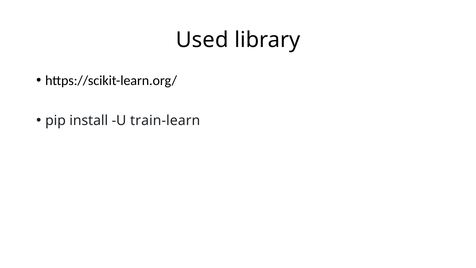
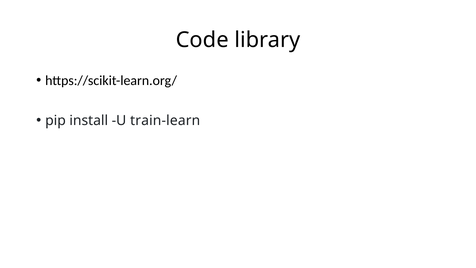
Used: Used -> Code (202, 40)
